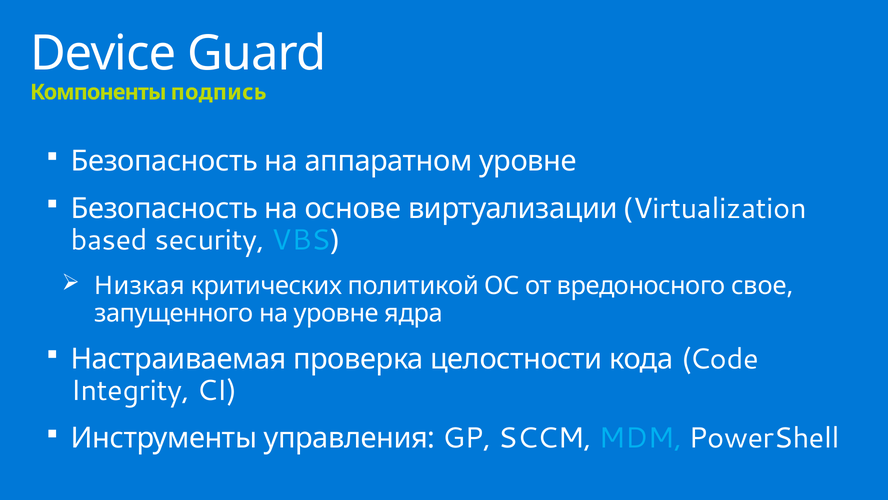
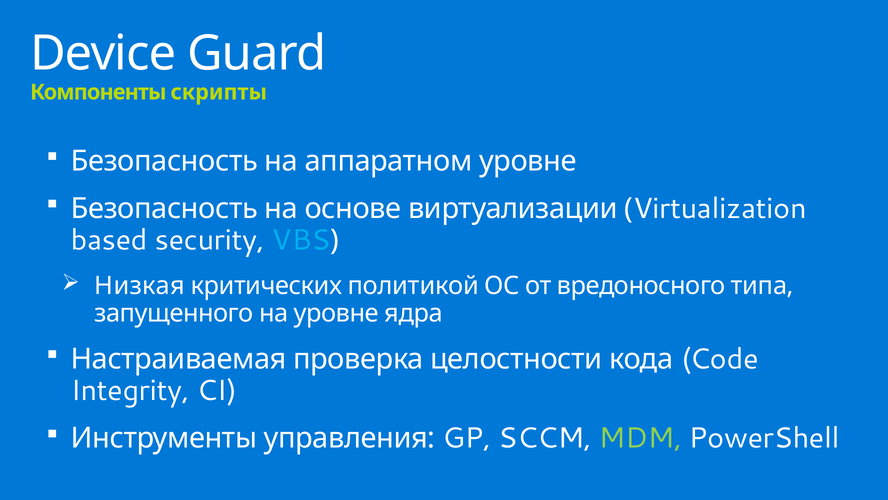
подпись: подпись -> скрипты (219, 92)
свое: свое -> типа (762, 286)
MDM colour: light blue -> light green (641, 438)
